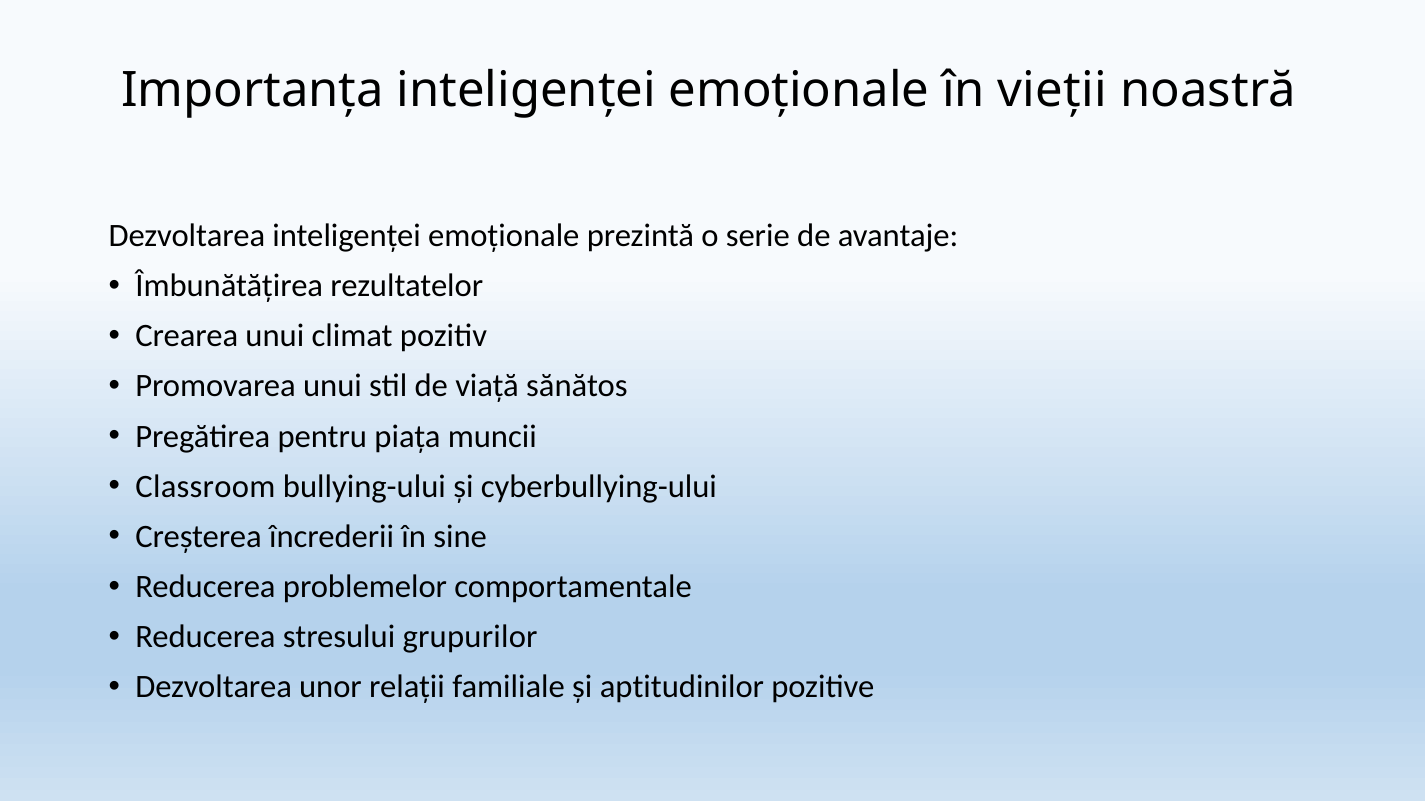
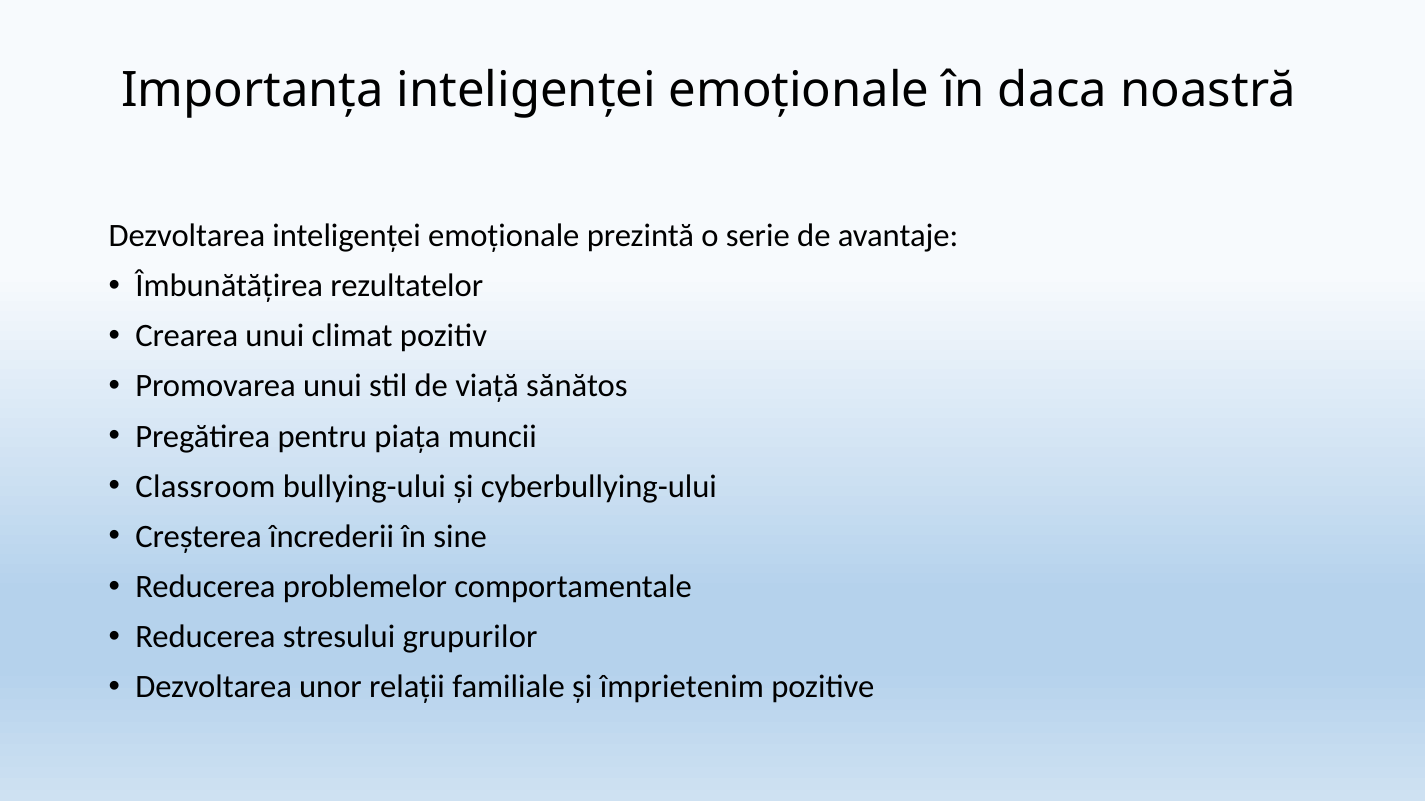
vieții: vieții -> daca (1053, 90)
aptitudinilor: aptitudinilor -> împrietenim (682, 687)
